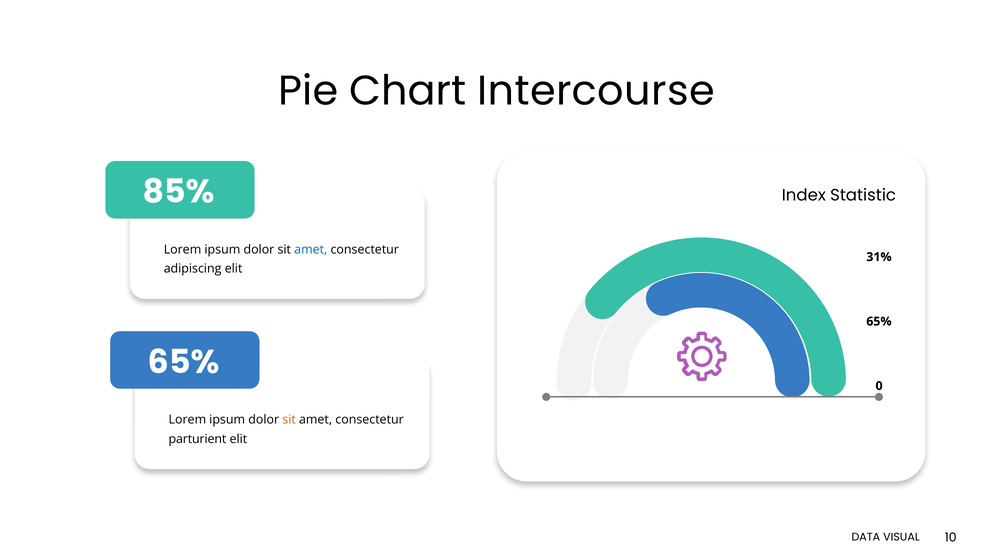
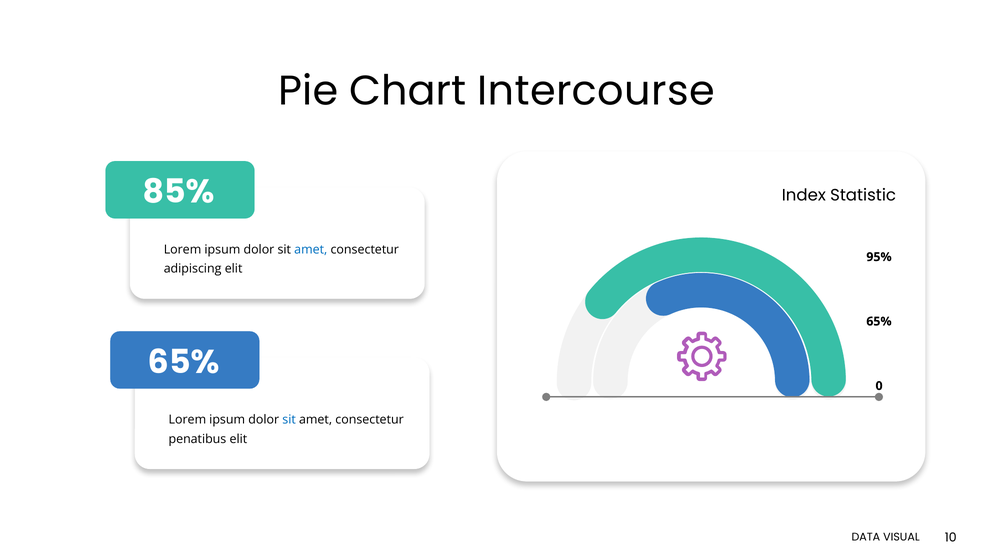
31%: 31% -> 95% (879, 257)
sit colour: orange -> blue (289, 420)
parturient: parturient -> penatibus (197, 439)
